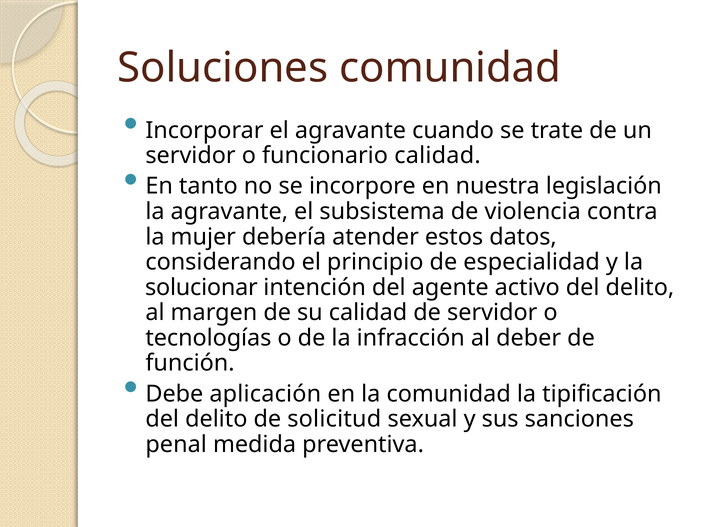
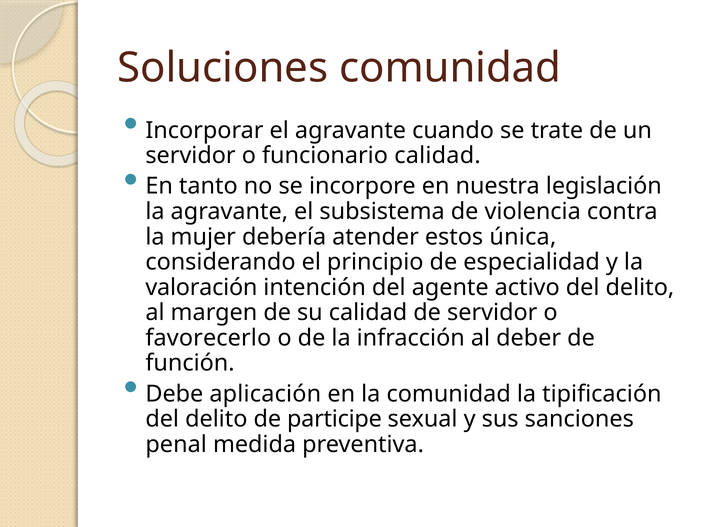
datos: datos -> única (523, 237)
solucionar: solucionar -> valoración (201, 288)
tecnologías: tecnologías -> favorecerlo (208, 338)
solicitud: solicitud -> participe (334, 419)
